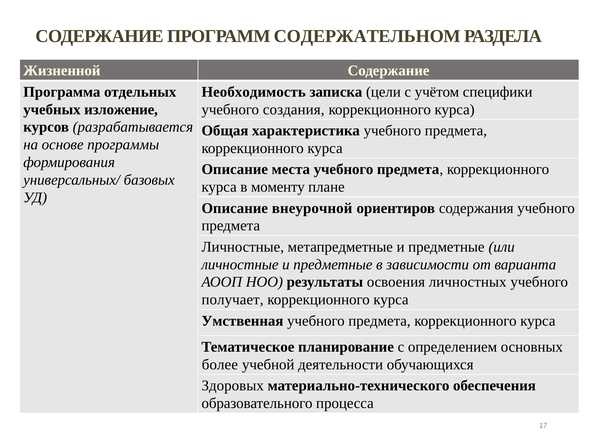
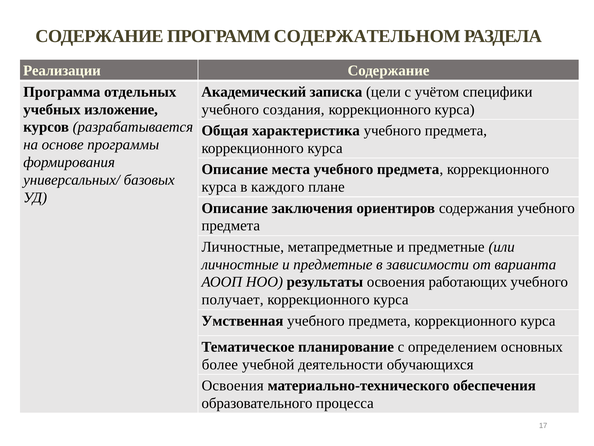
Жизненной: Жизненной -> Реализации (62, 71)
Необходимость: Необходимость -> Академический (254, 92)
моменту: моменту -> каждого (278, 187)
внеурочной: внеурочной -> заключения (312, 208)
личностных: личностных -> работающих (468, 282)
Здоровых: Здоровых -> Освоения (233, 385)
